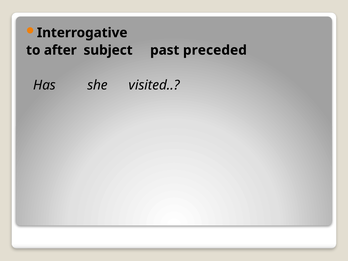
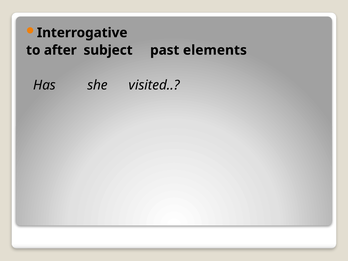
preceded: preceded -> elements (215, 50)
